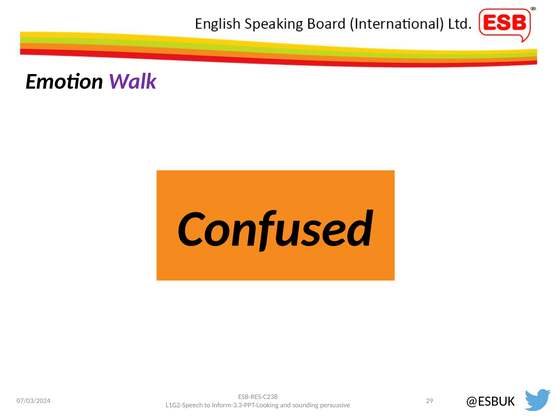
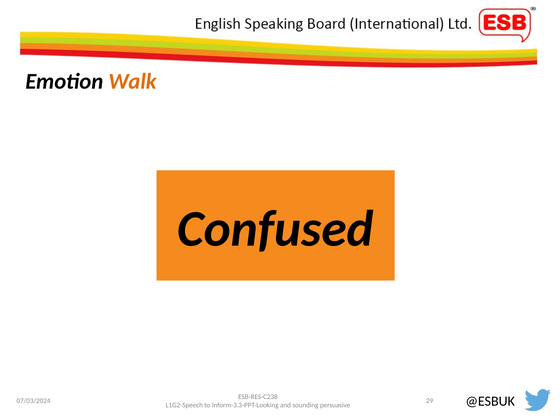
Walk colour: purple -> orange (132, 81)
